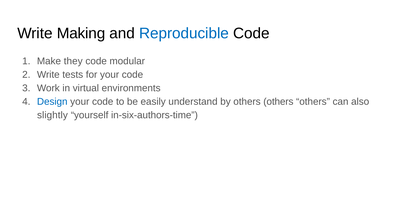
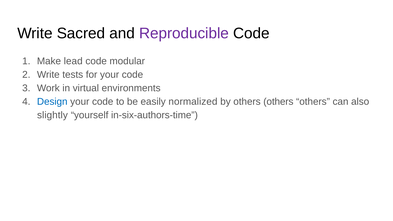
Making: Making -> Sacred (81, 33)
Reproducible colour: blue -> purple (184, 33)
they: they -> lead (73, 61)
understand: understand -> normalized (193, 102)
